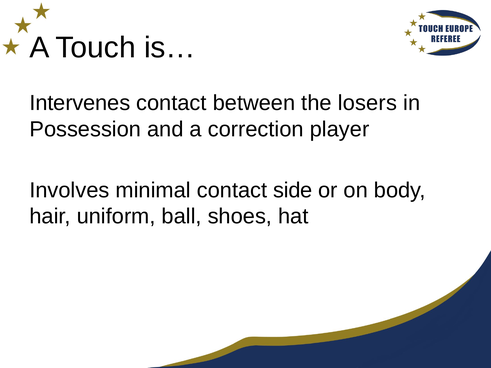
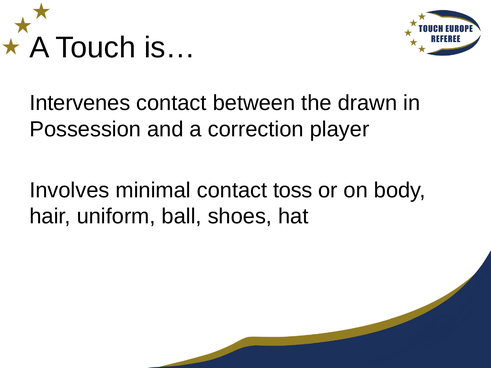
losers: losers -> drawn (367, 103)
side: side -> toss (293, 190)
